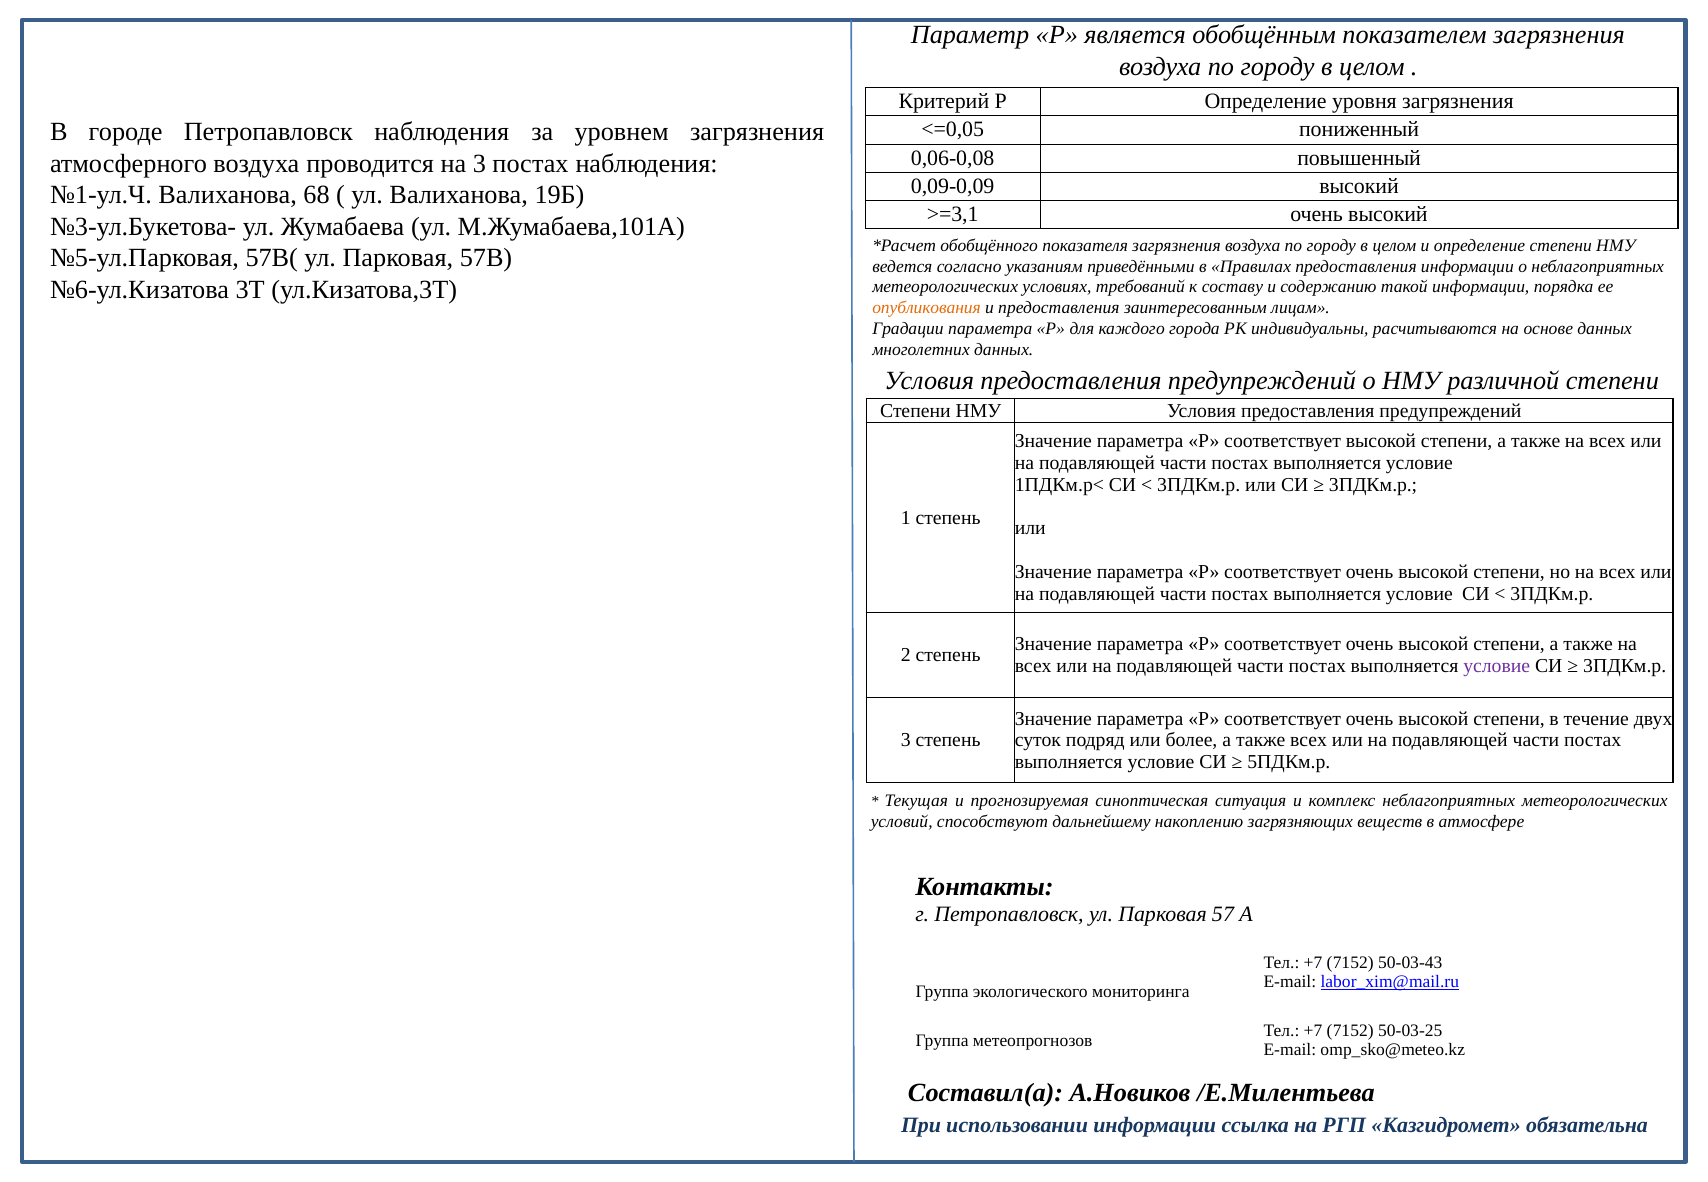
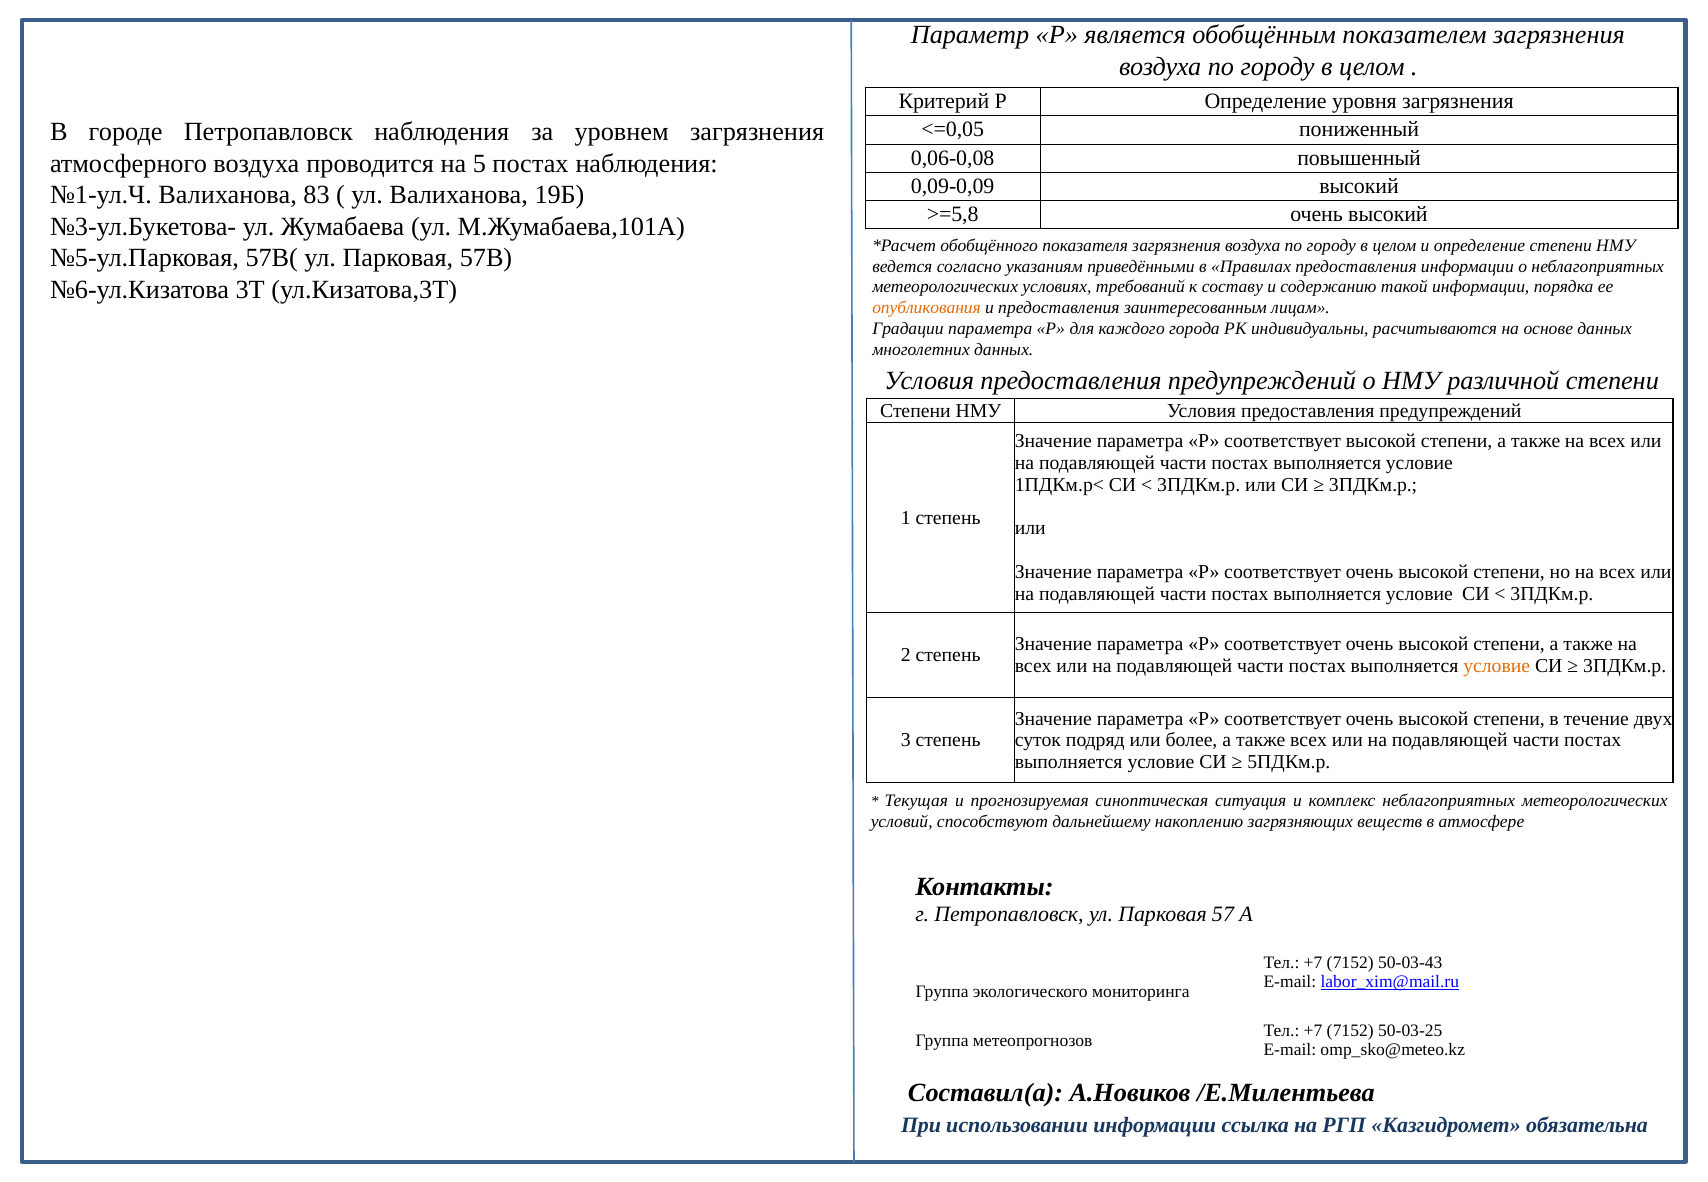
на 3: 3 -> 5 (479, 164)
68: 68 -> 83 (317, 195)
>=3,1: >=3,1 -> >=5,8 (953, 214)
условие colour: purple -> orange (1497, 666)
